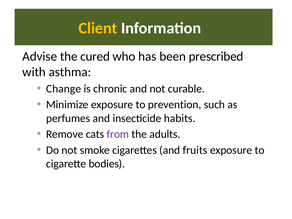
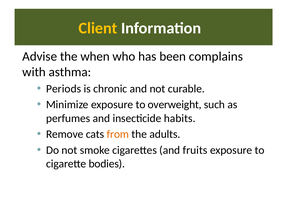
cured: cured -> when (95, 56)
prescribed: prescribed -> complains (216, 56)
Change: Change -> Periods (64, 89)
prevention: prevention -> overweight (175, 105)
from colour: purple -> orange (118, 134)
